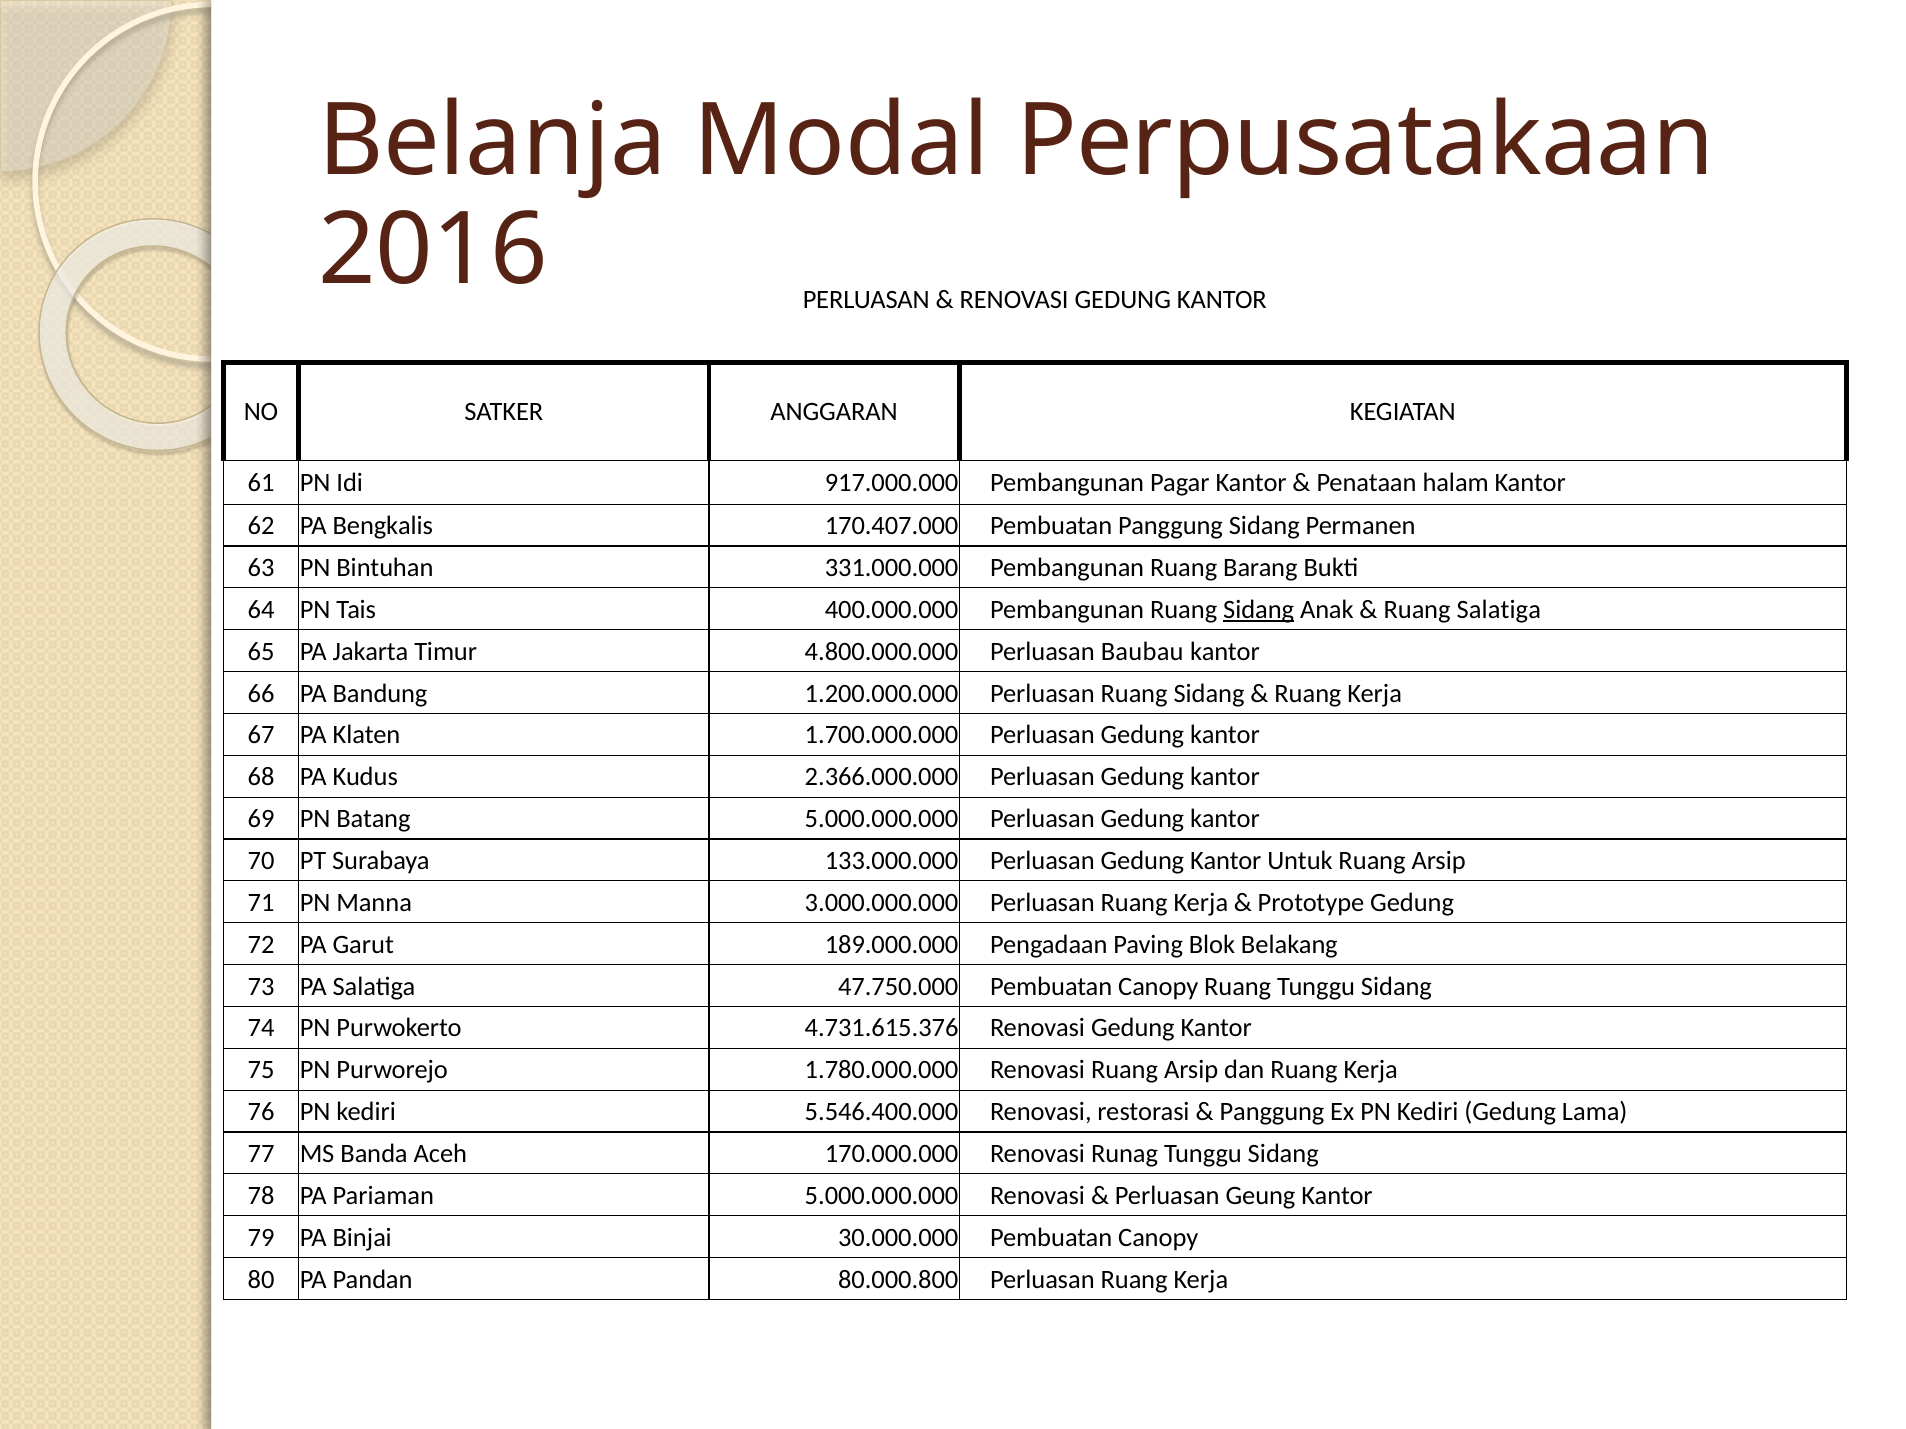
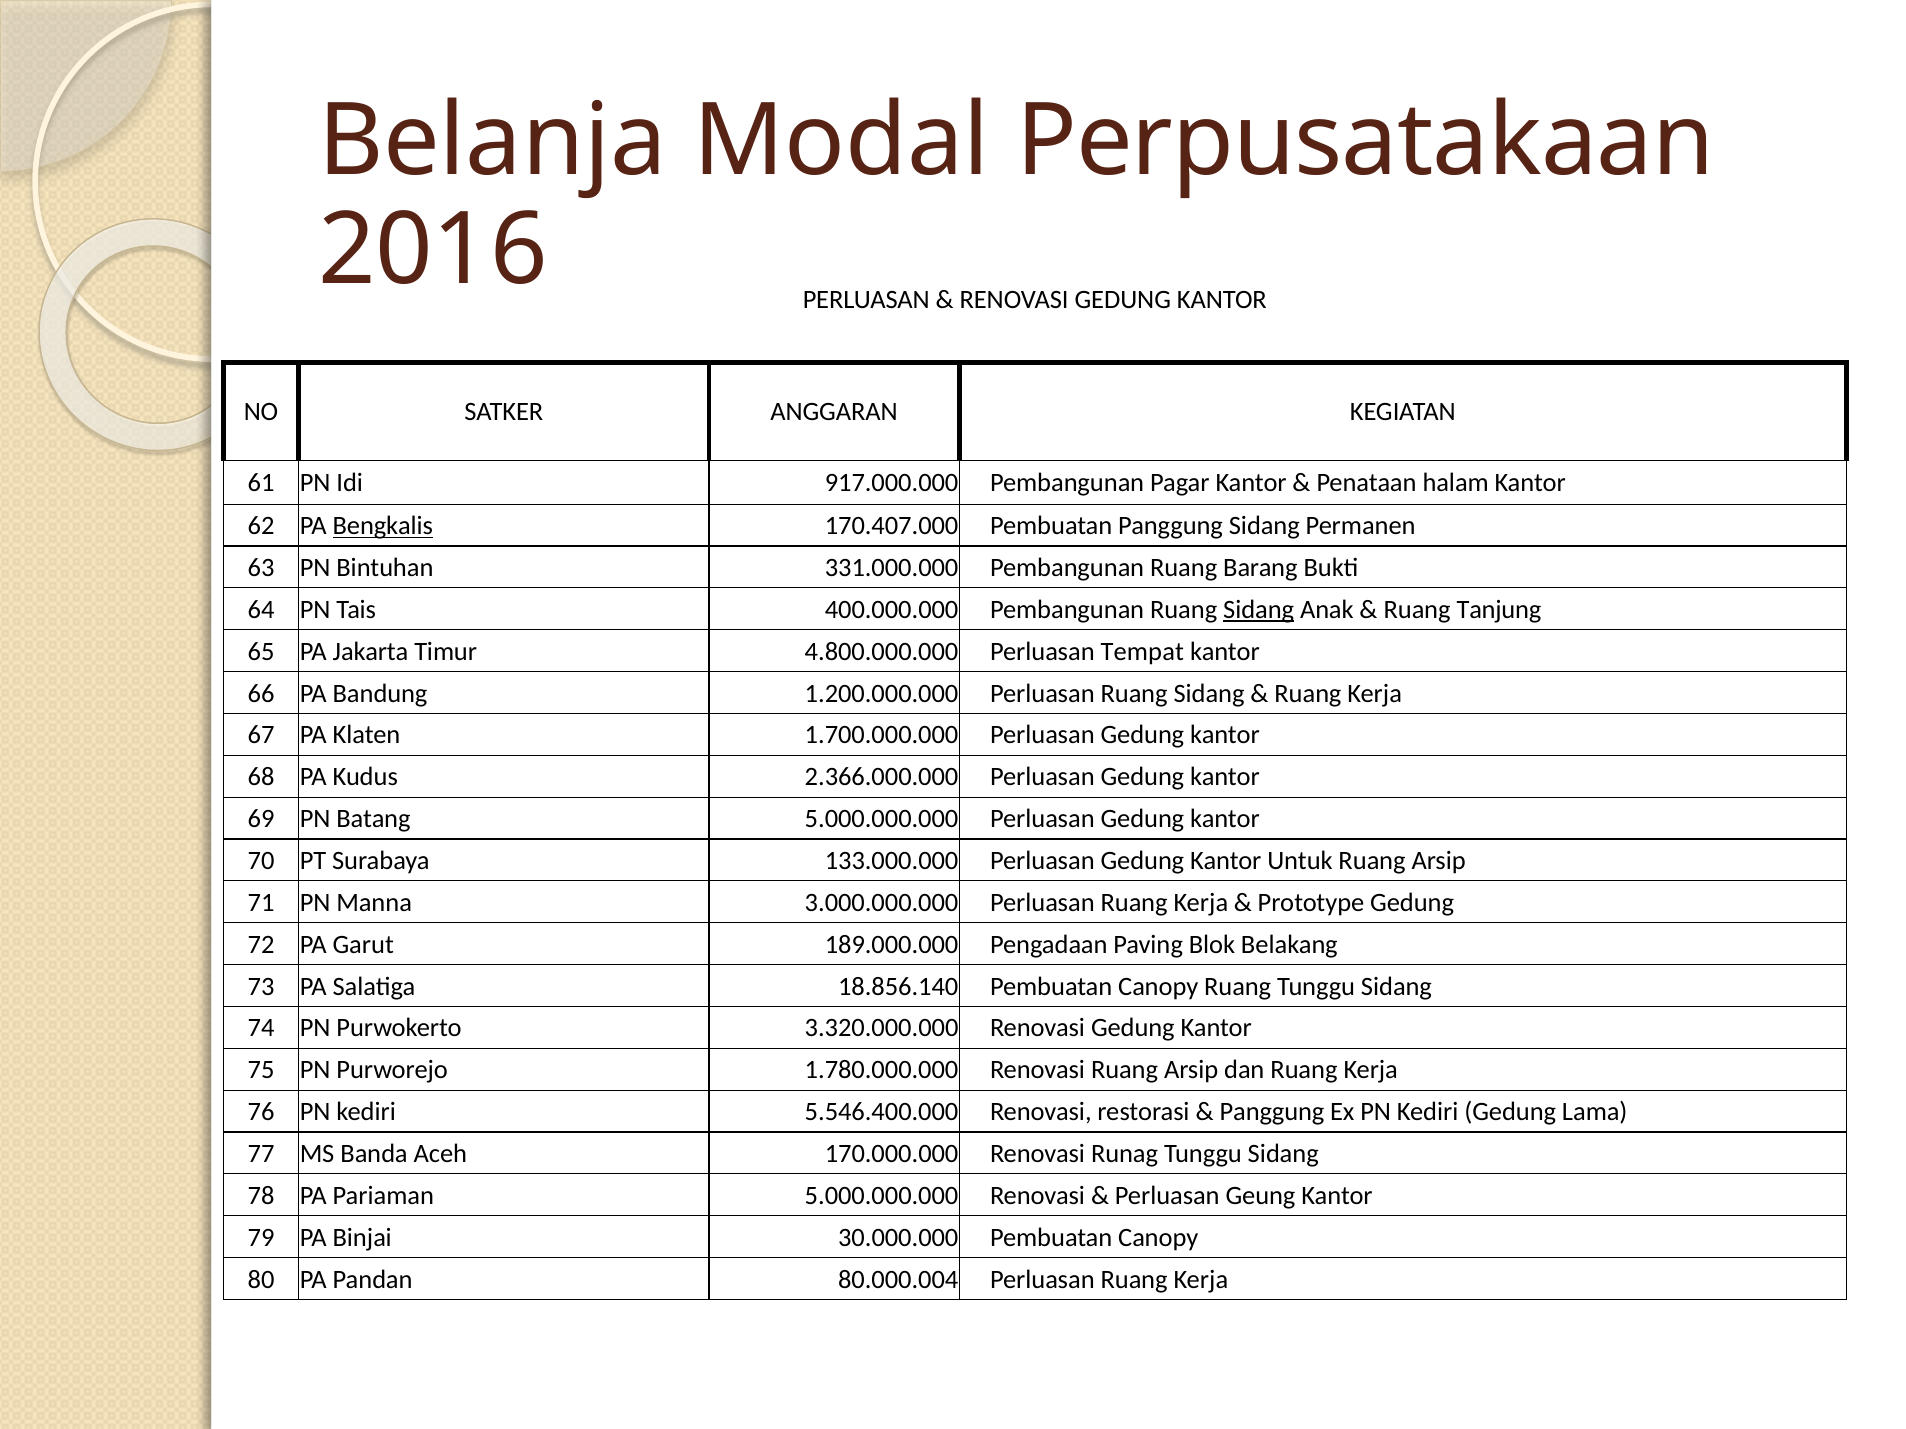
Bengkalis underline: none -> present (383, 526)
Ruang Salatiga: Salatiga -> Tanjung (1499, 610)
Baubau: Baubau -> Tempat (1142, 652)
47.750.000: 47.750.000 -> 18.856.140 (898, 987)
4.731.615.376: 4.731.615.376 -> 3.320.000.000 (882, 1029)
80.000.800: 80.000.800 -> 80.000.004 (898, 1280)
